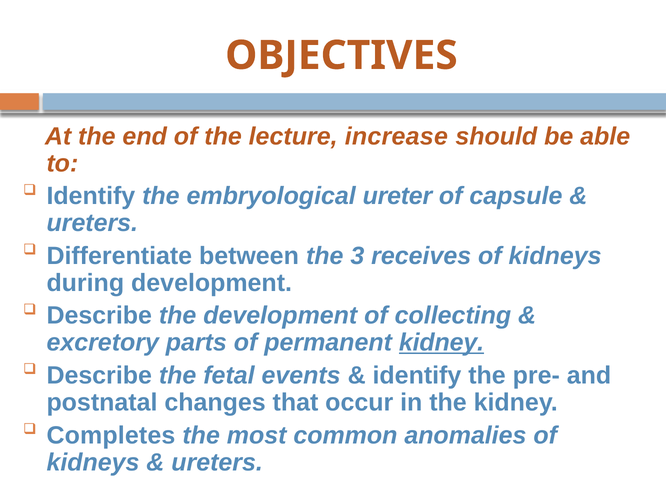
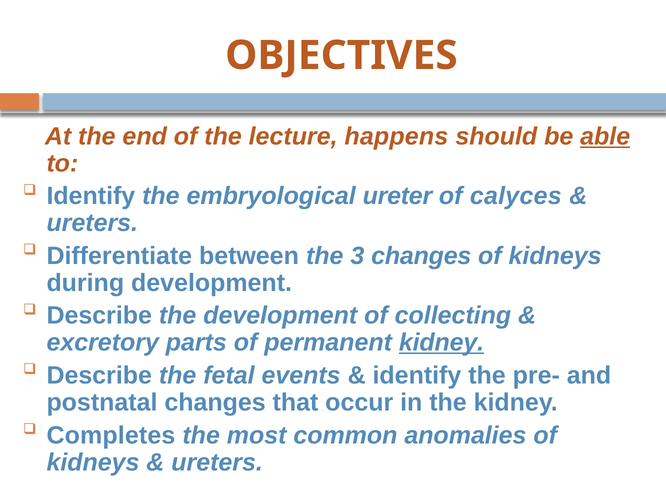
increase: increase -> happens (396, 137)
able underline: none -> present (605, 137)
capsule: capsule -> calyces (516, 196)
3 receives: receives -> changes (421, 256)
